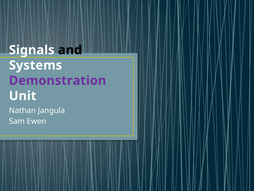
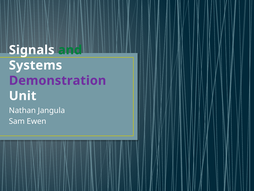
and colour: black -> green (70, 50)
